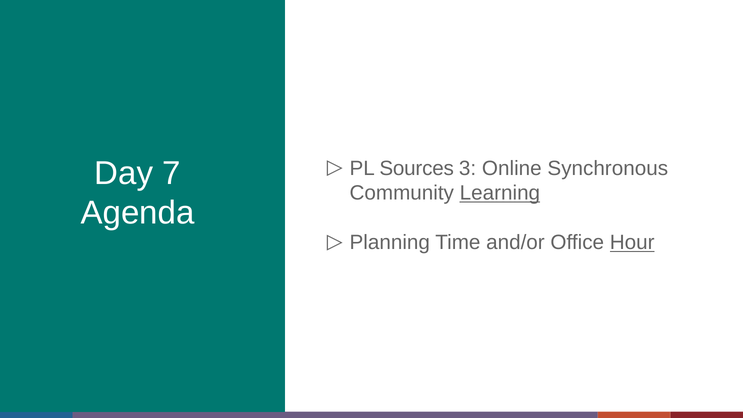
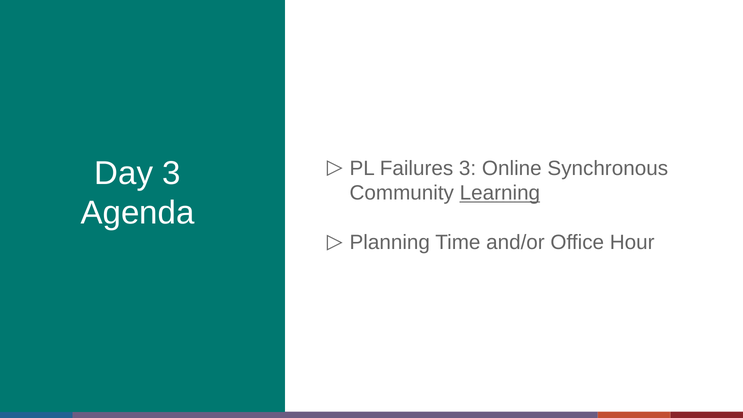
Sources: Sources -> Failures (417, 168)
Day 7: 7 -> 3 (171, 173)
Hour underline: present -> none (632, 243)
